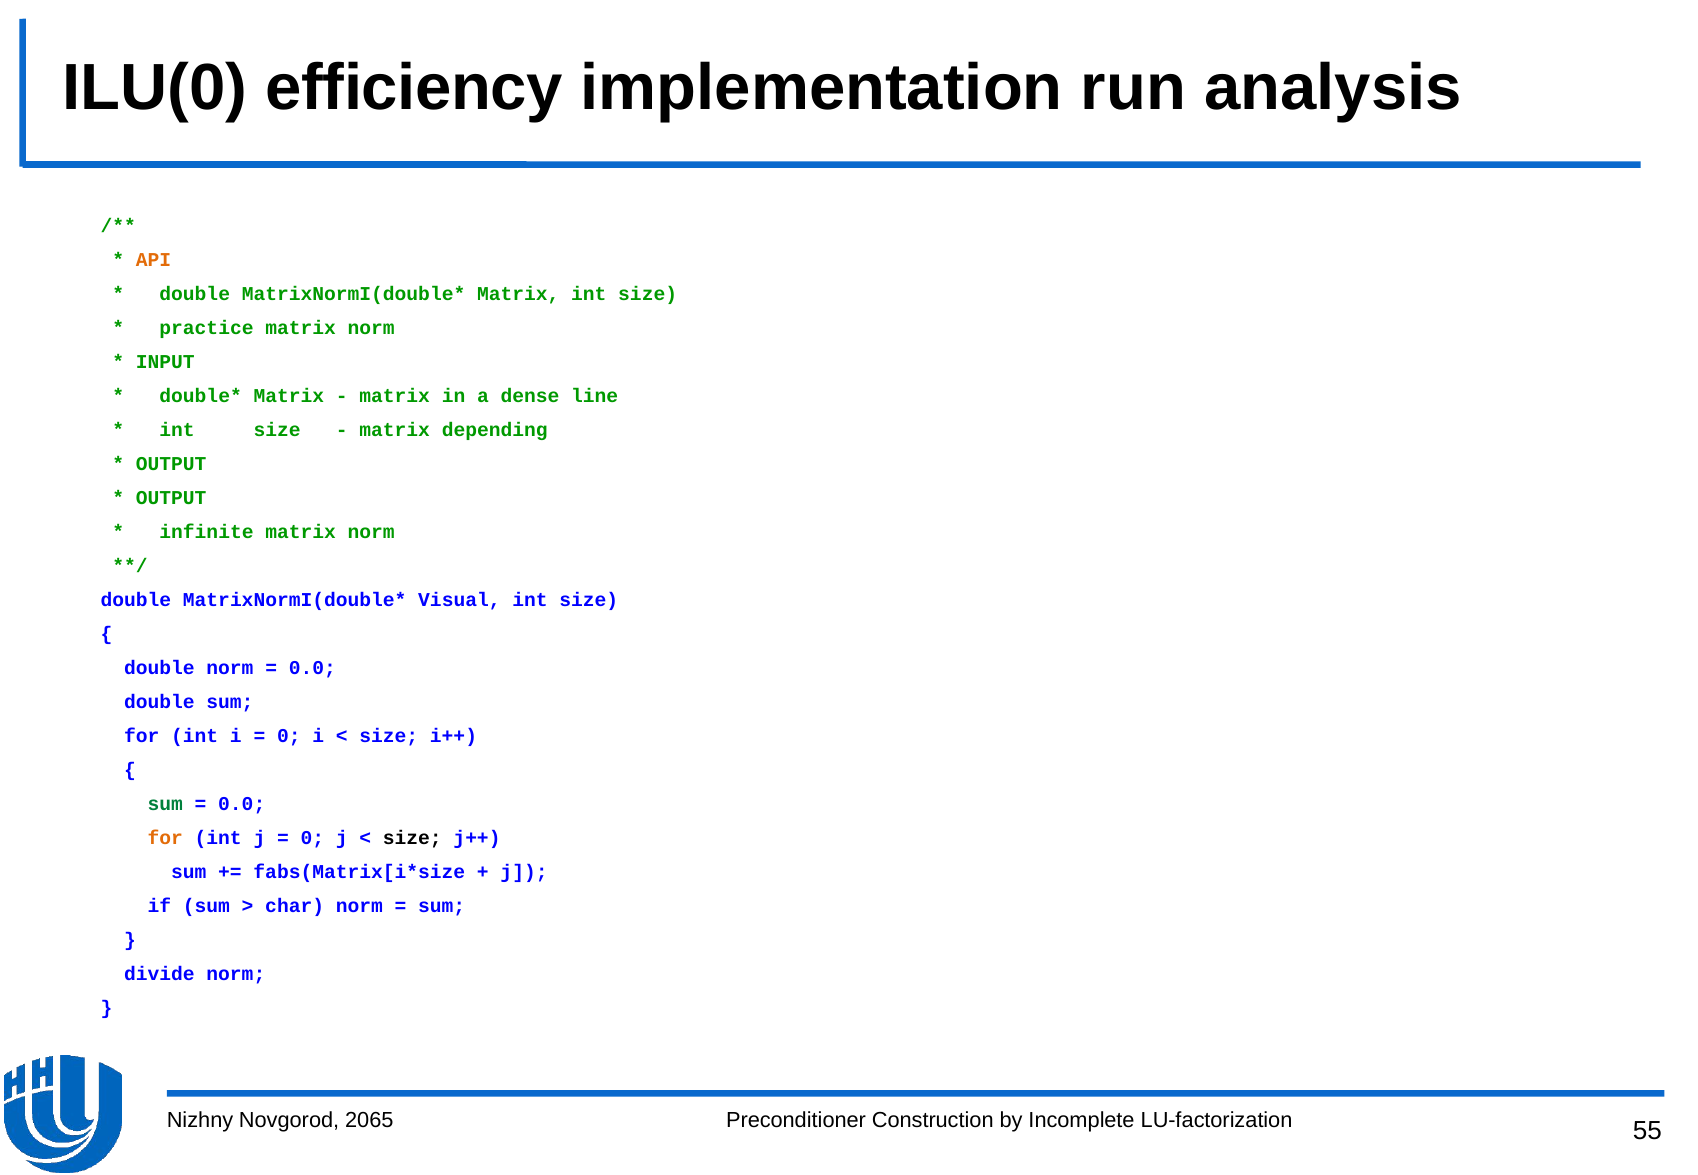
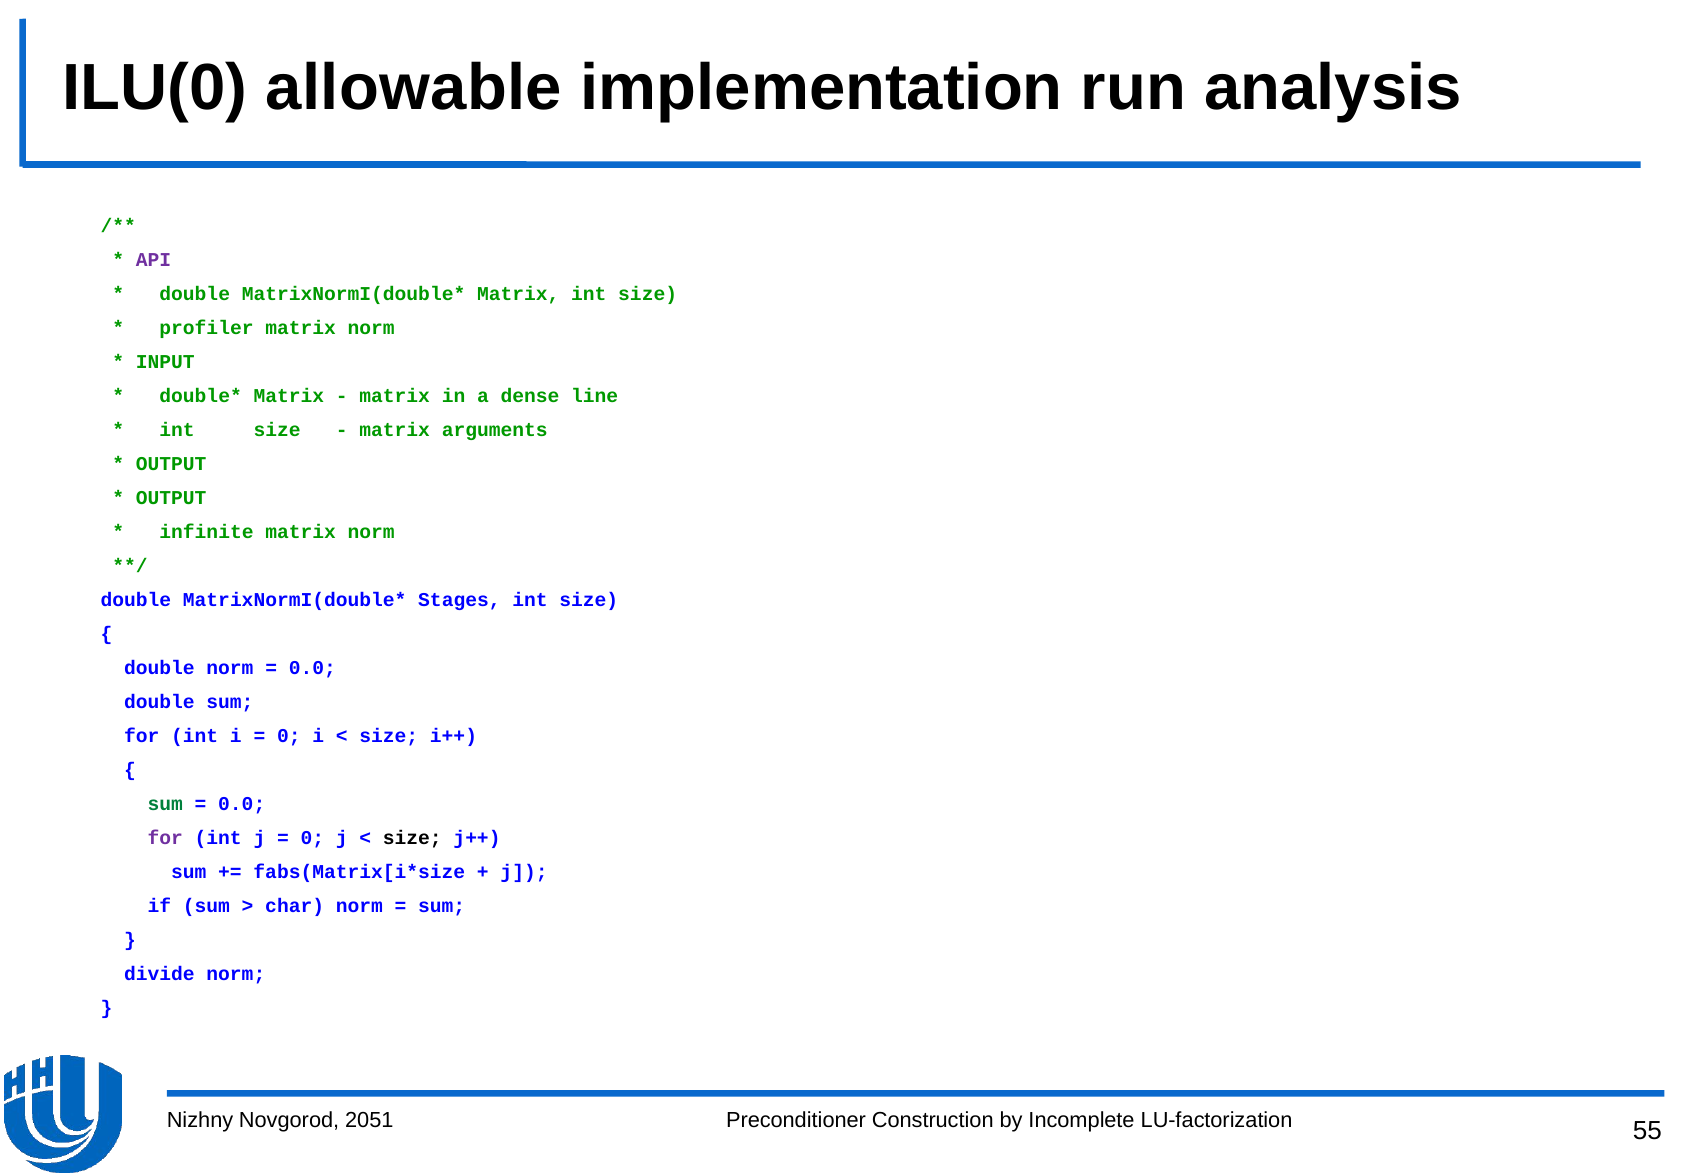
efficiency: efficiency -> allowable (414, 88)
API colour: orange -> purple (154, 260)
practice: practice -> profiler (207, 328)
depending: depending -> arguments (495, 430)
Visual: Visual -> Stages (459, 600)
for colour: orange -> purple (165, 838)
2065: 2065 -> 2051 (369, 1121)
